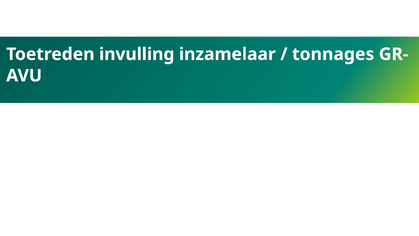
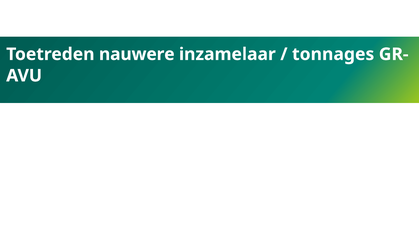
invulling: invulling -> nauwere (137, 54)
